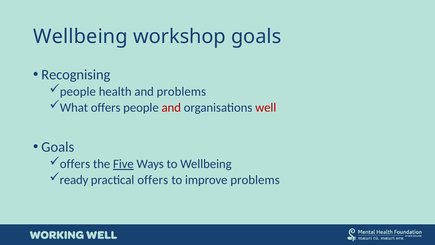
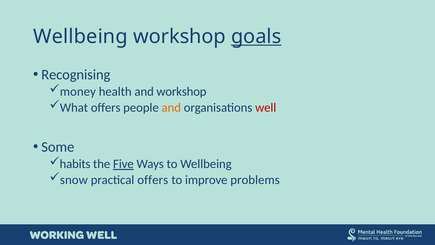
goals underline: none -> present (256, 37)
people: people -> money (78, 91)
and problems: problems -> workshop (181, 91)
and colour: red -> orange (171, 107)
Goals: Goals -> Some (58, 147)
offers: offers -> habits (75, 164)
ready: ready -> snow (74, 180)
